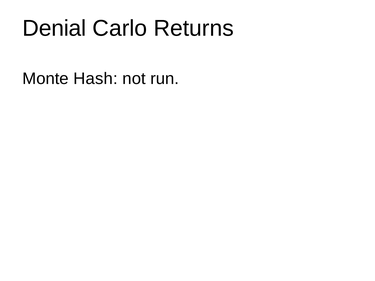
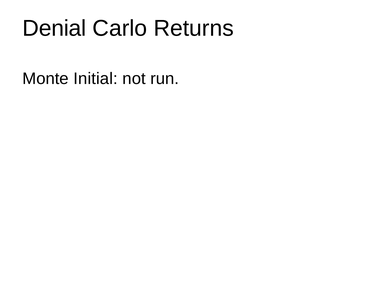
Hash: Hash -> Initial (96, 79)
